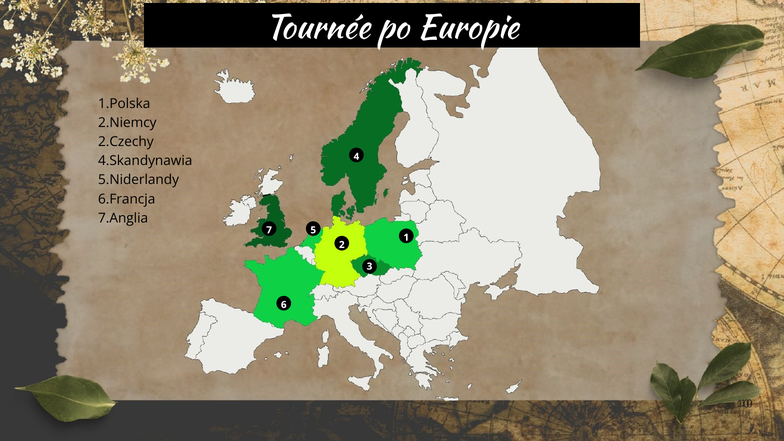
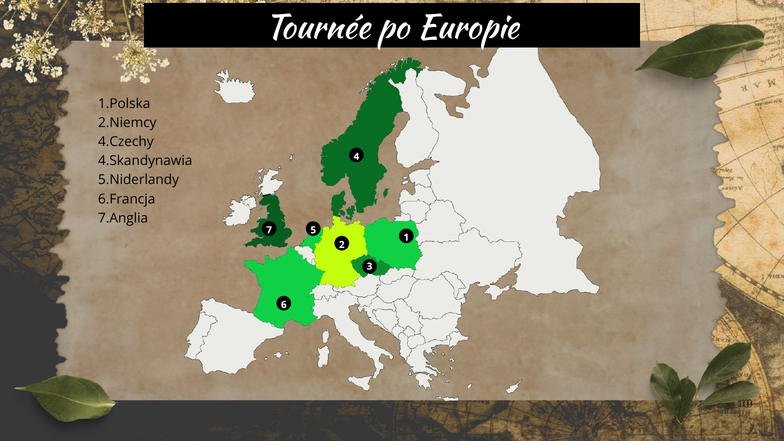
2.Czechy: 2.Czechy -> 4.Czechy (126, 142)
